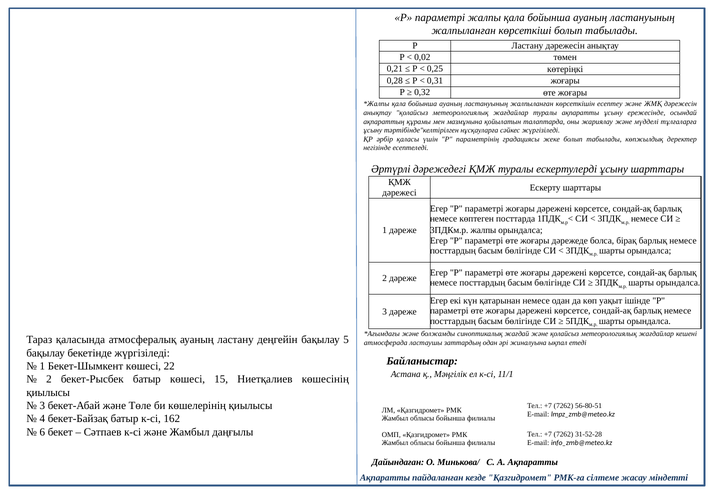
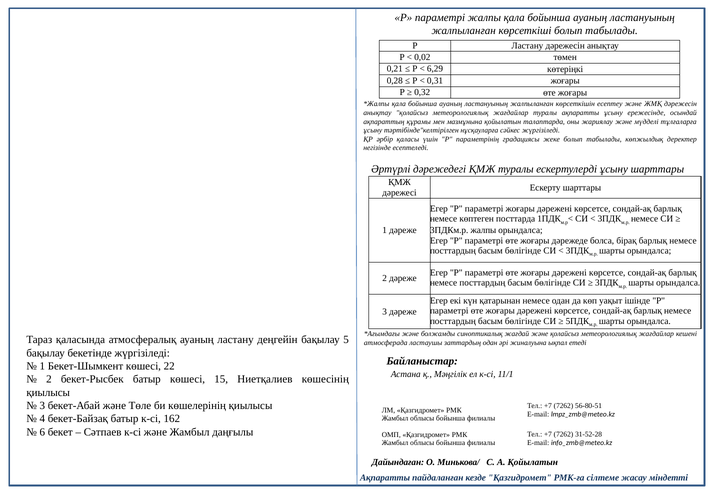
0,25: 0,25 -> 6,29 (435, 69)
А Ақпаратты: Ақпаратты -> Қойылатын (533, 462)
